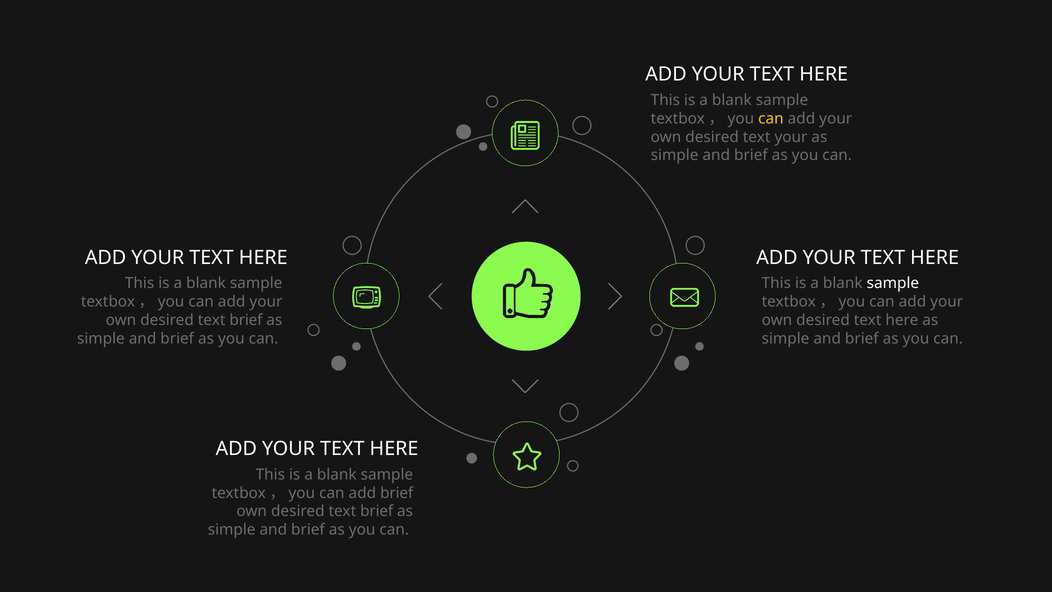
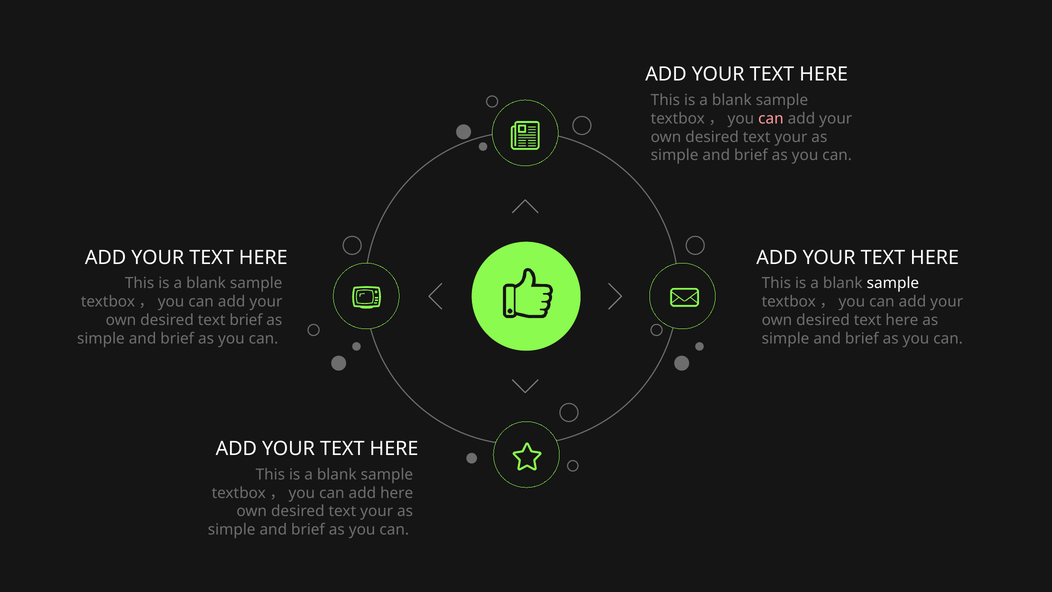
can colour: yellow -> pink (771, 119)
add brief: brief -> here (397, 493)
brief: brief -> your (377, 511)
